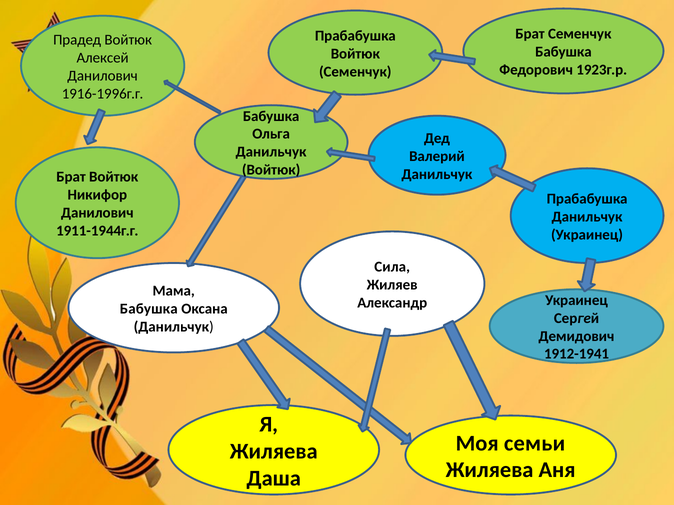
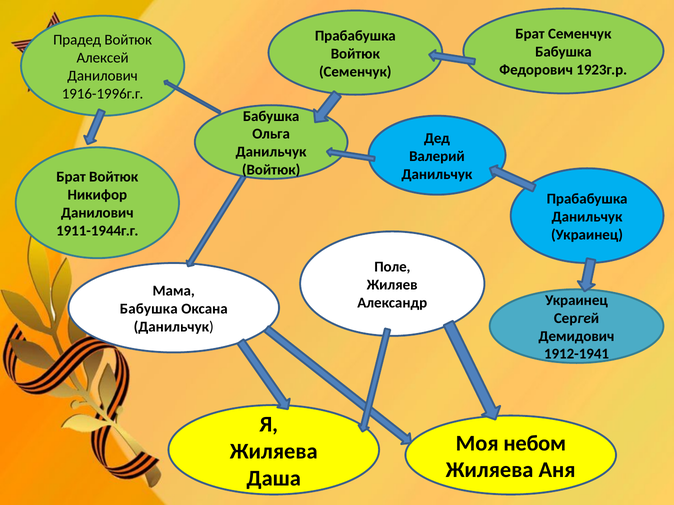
Сила: Сила -> Поле (392, 267)
семьи: семьи -> небом (535, 444)
